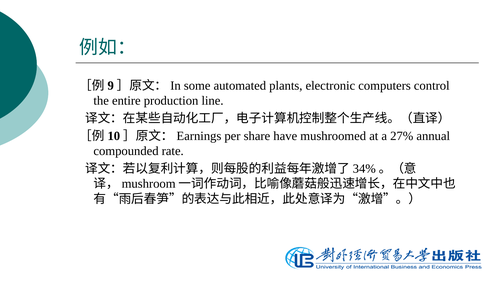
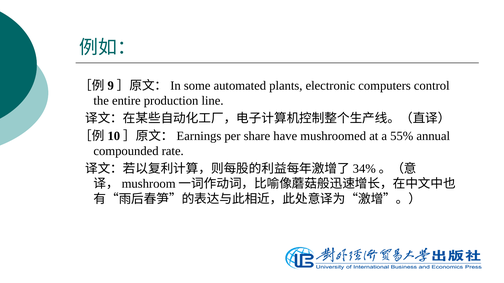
27%: 27% -> 55% (402, 136)
